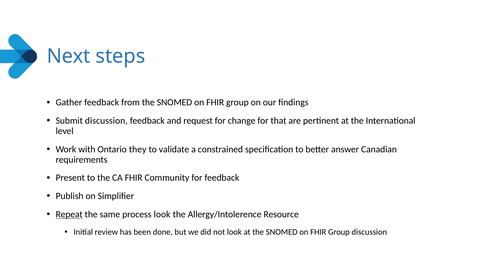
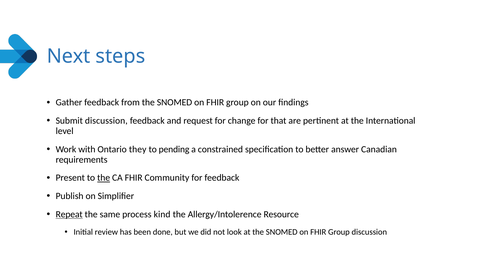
validate: validate -> pending (174, 149)
the underline: none -> present (104, 177)
process look: look -> kind (162, 214)
